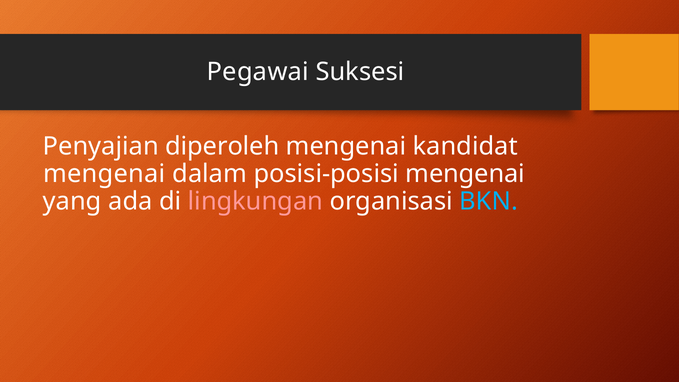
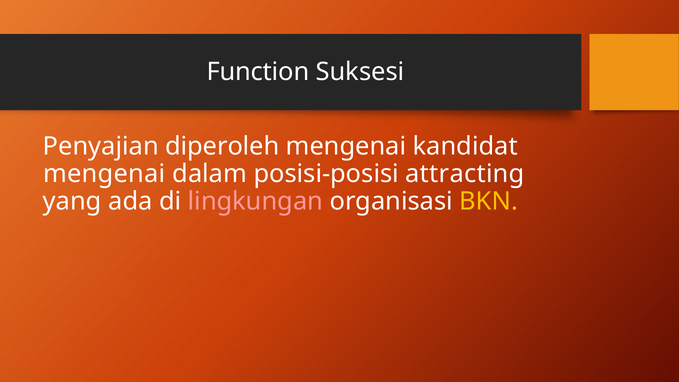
Pegawai: Pegawai -> Function (258, 72)
posisi-posisi mengenai: mengenai -> attracting (465, 174)
BKN colour: light blue -> yellow (489, 201)
